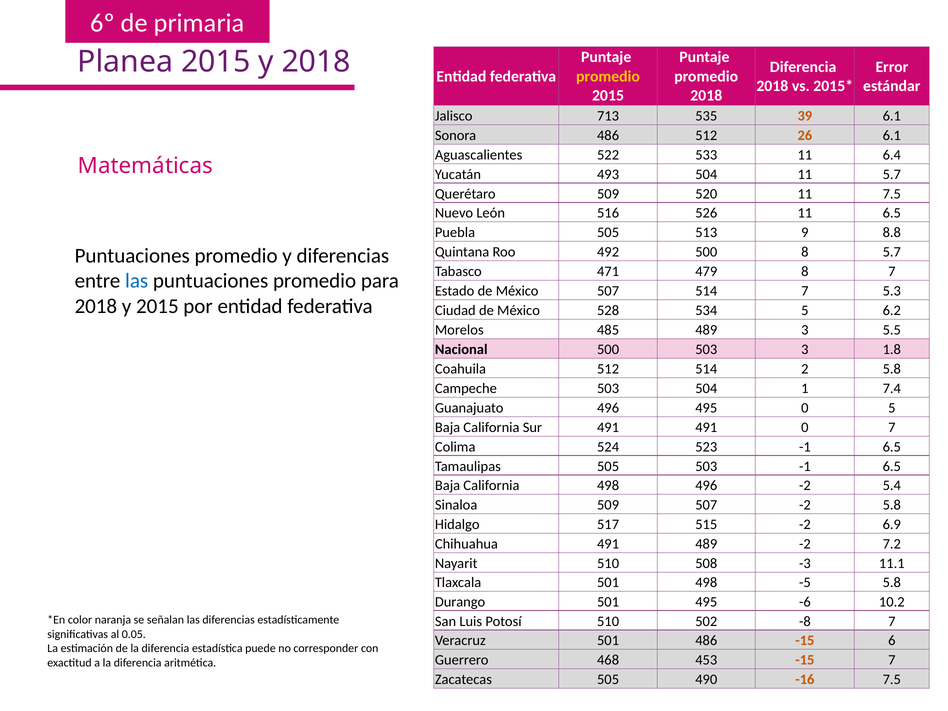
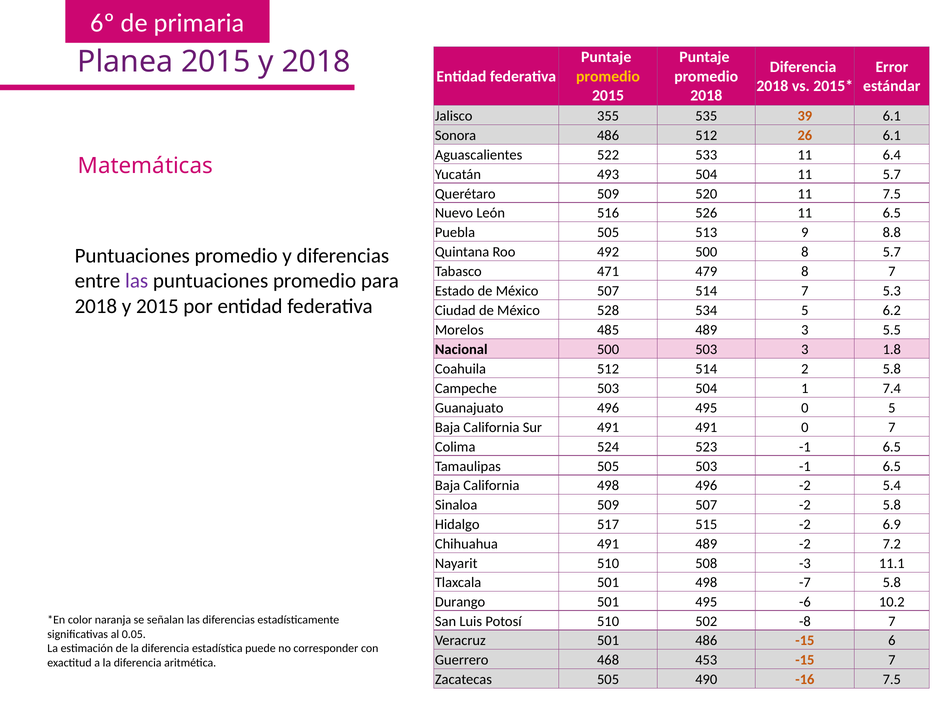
713: 713 -> 355 (608, 116)
las colour: blue -> purple (137, 281)
-5: -5 -> -7 (805, 582)
